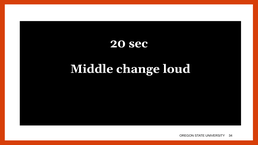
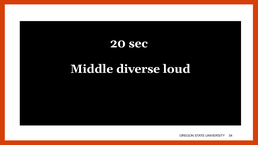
change: change -> diverse (138, 69)
